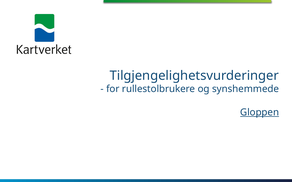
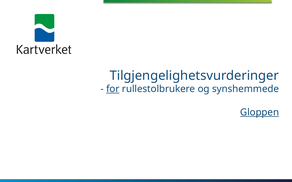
for underline: none -> present (113, 89)
